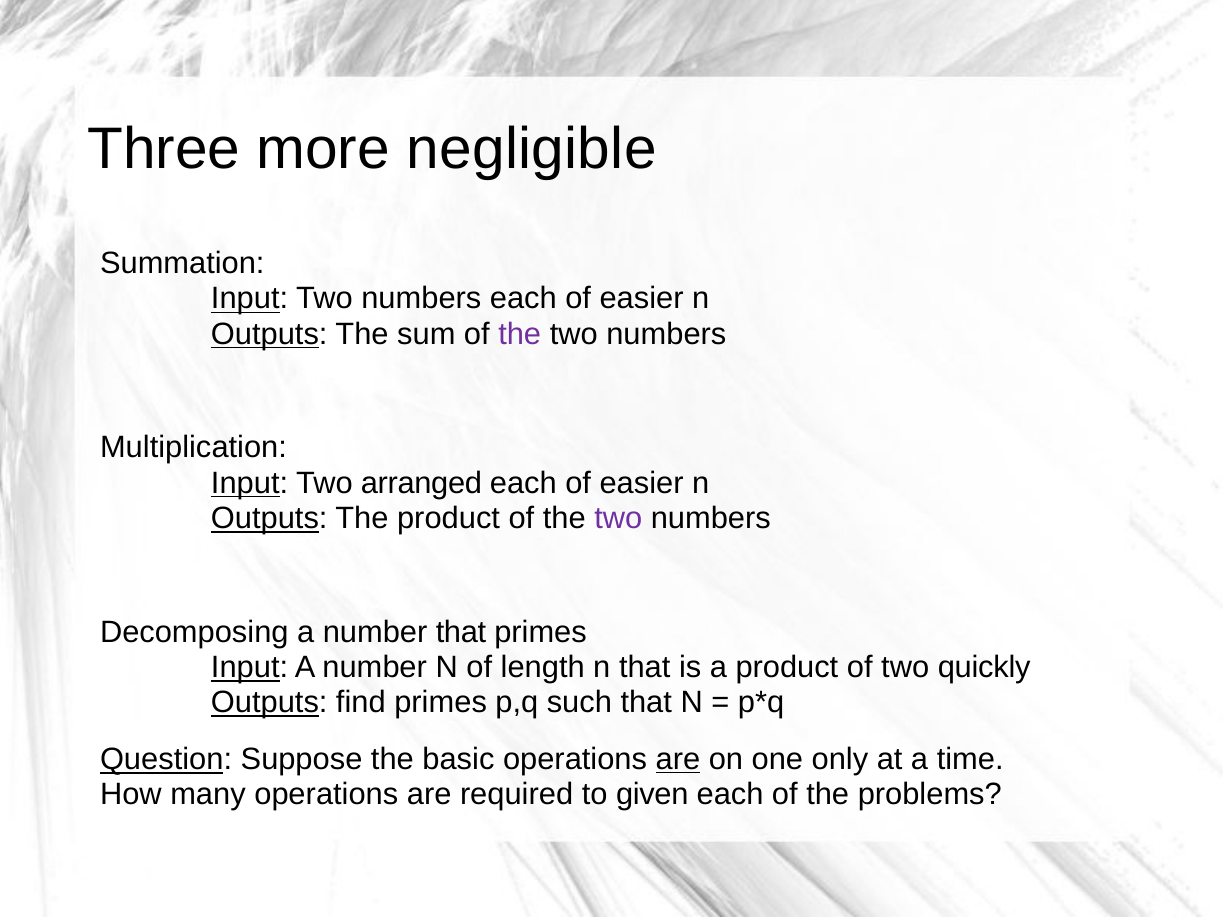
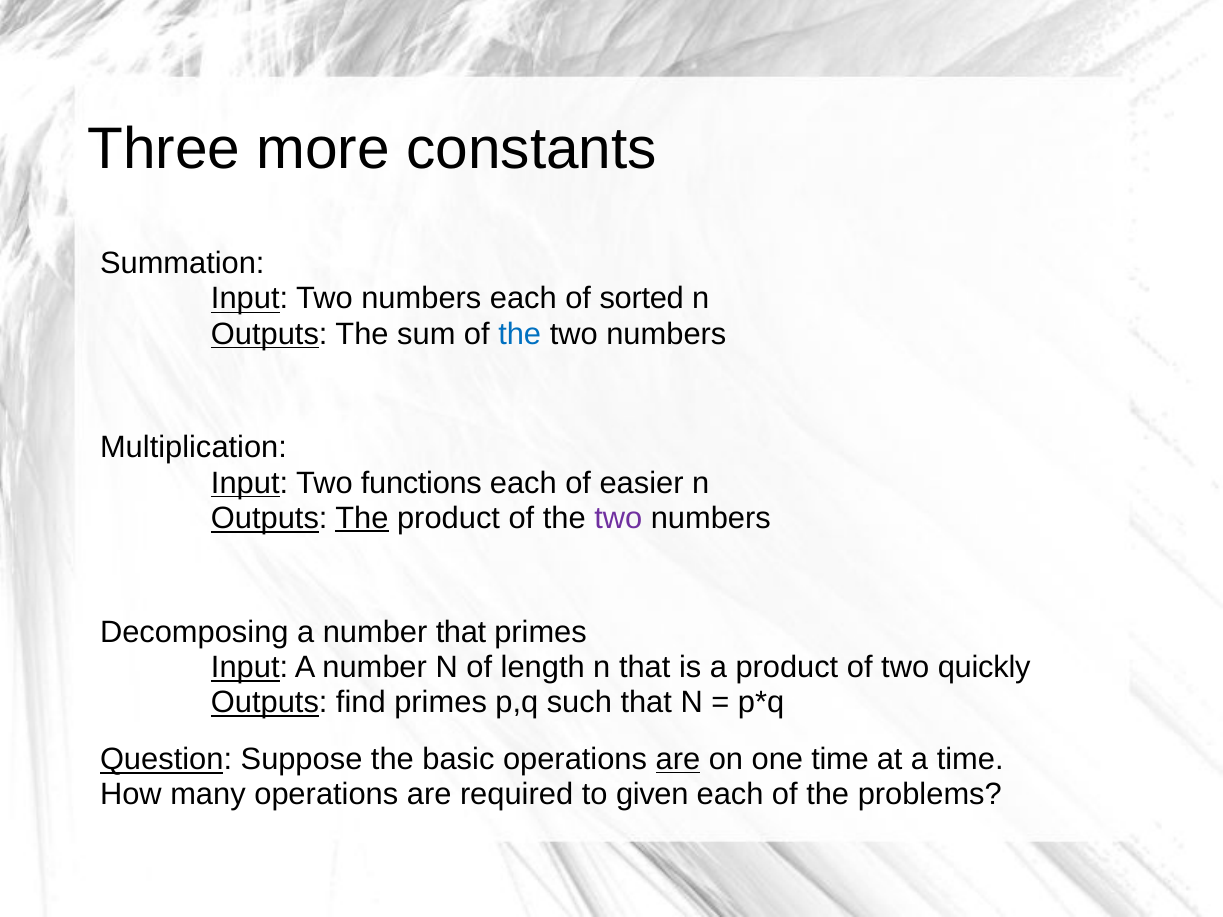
negligible: negligible -> constants (532, 149)
numbers each of easier: easier -> sorted (642, 299)
the colour: purple -> blue (520, 334)
arranged: arranged -> functions (421, 483)
The underline: none -> present (362, 518)
one only: only -> time (840, 759)
